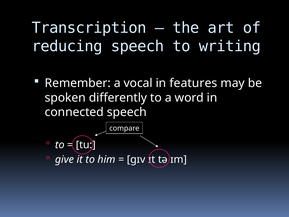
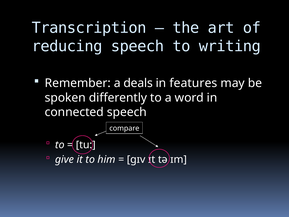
vocal: vocal -> deals (138, 83)
